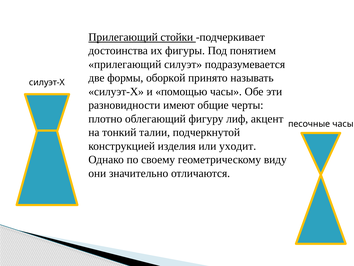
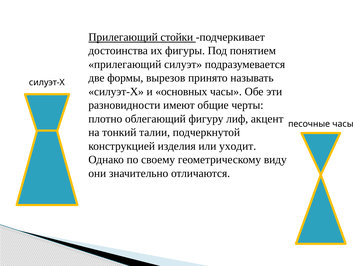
оборкой: оборкой -> вырезов (166, 78)
помощью: помощью -> основных (181, 91)
